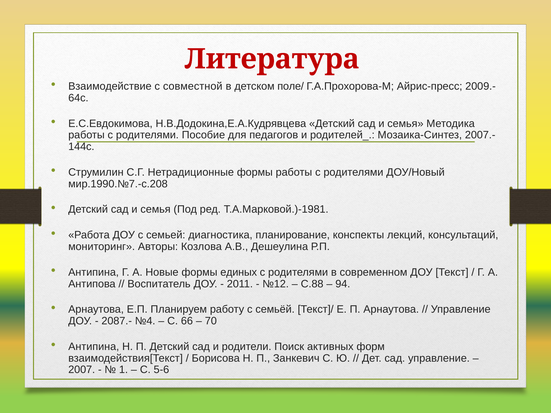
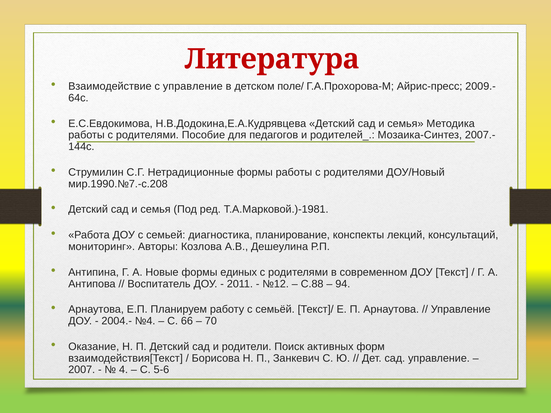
с совместной: совместной -> управление (193, 86)
2087.-: 2087.- -> 2004.- (117, 321)
Антипина: Антипина -> Оказание (94, 347)
1: 1 -> 4 (124, 370)
